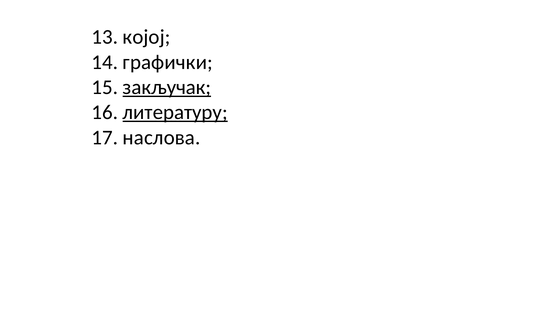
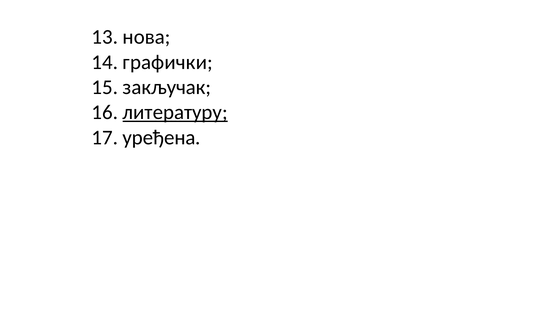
којој: којој -> нова (147, 37)
закључак underline: present -> none (167, 87)
наслова: наслова -> уређена (162, 138)
